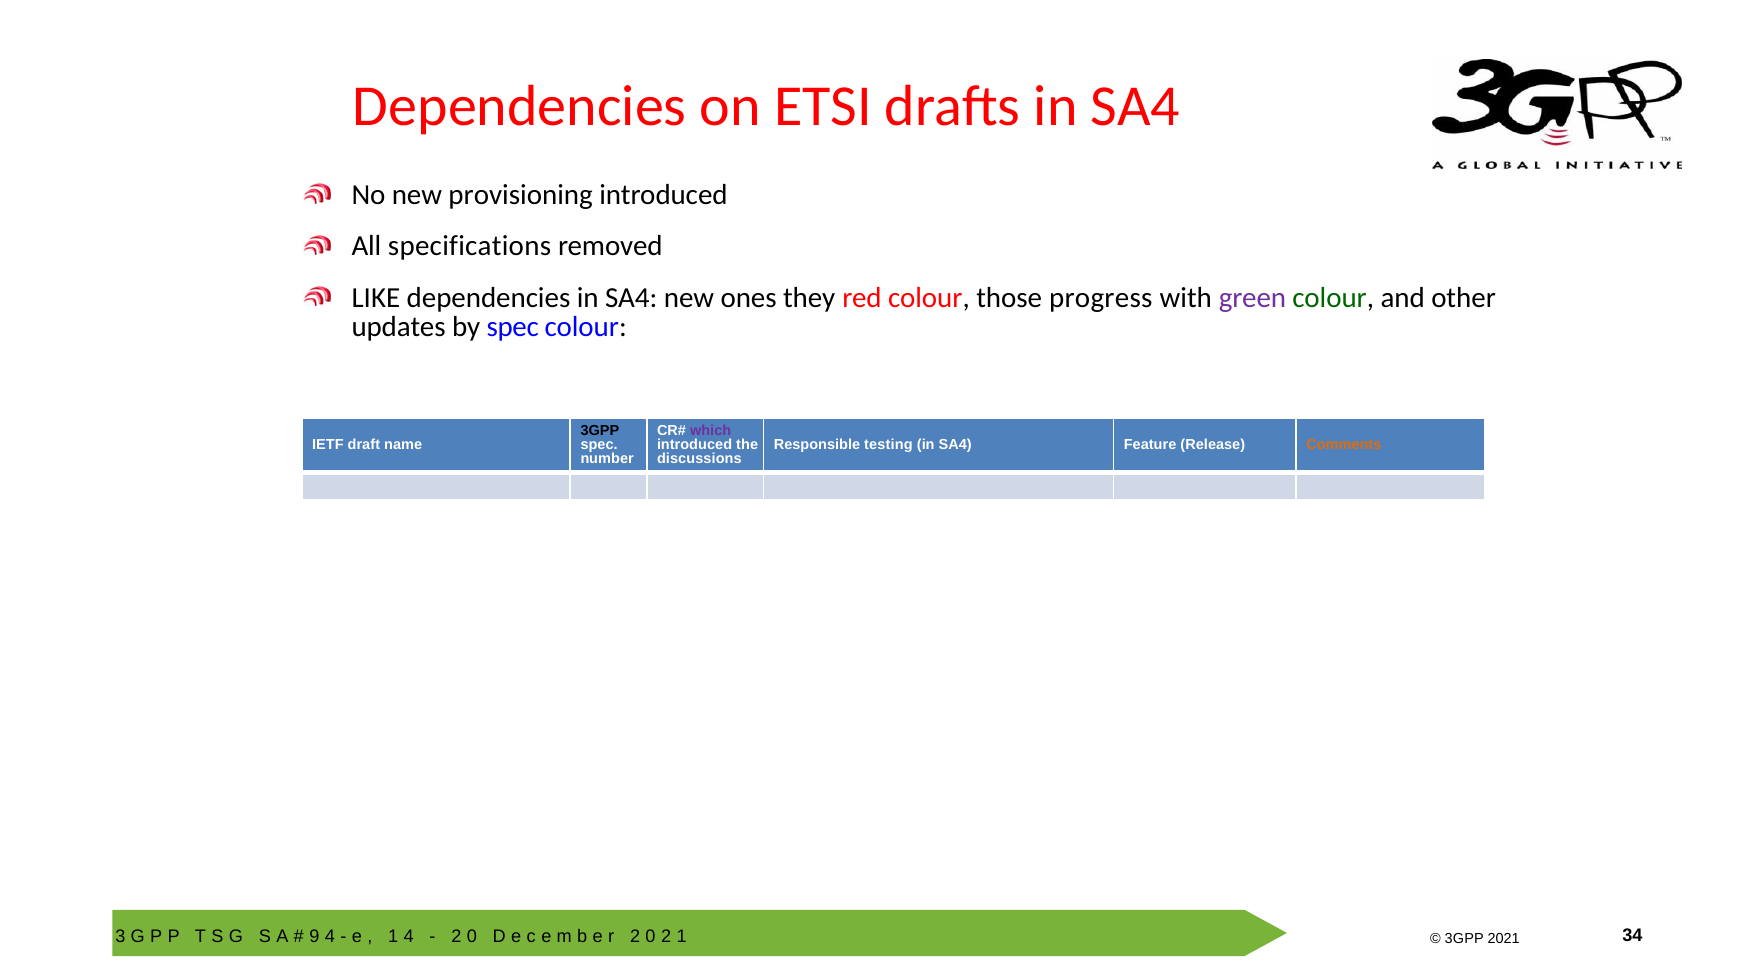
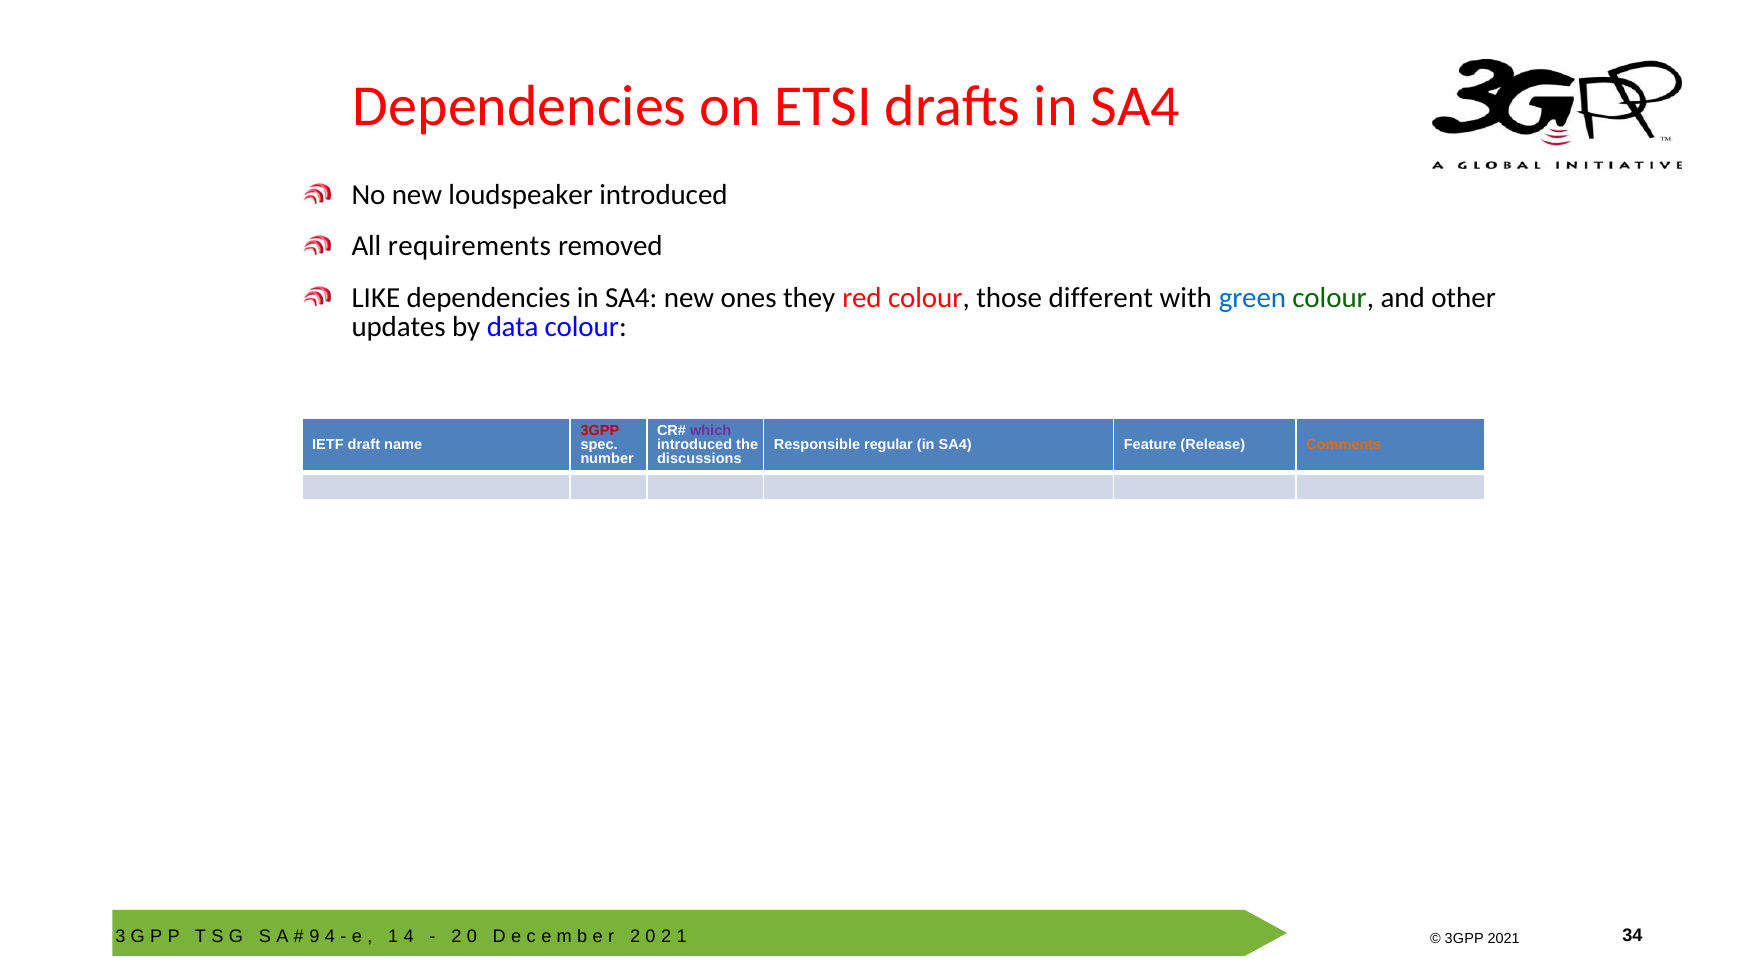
provisioning: provisioning -> loudspeaker (521, 195)
specifications: specifications -> requirements (470, 246)
progress: progress -> different (1101, 298)
green colour: purple -> blue (1252, 298)
by spec: spec -> data (513, 327)
3GPP colour: black -> red (600, 431)
testing: testing -> regular (889, 445)
